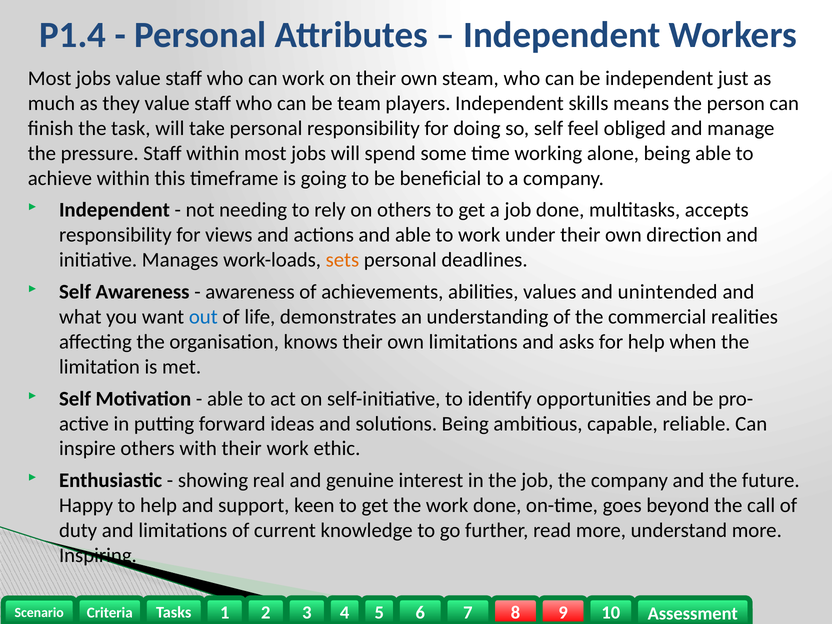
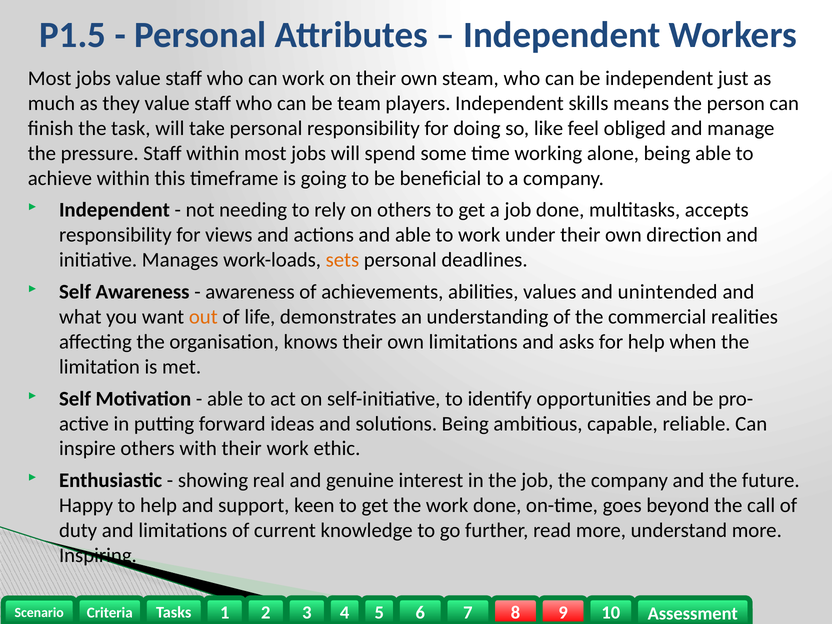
P1.4: P1.4 -> P1.5 (73, 35)
so self: self -> like (549, 128)
out colour: blue -> orange (203, 317)
